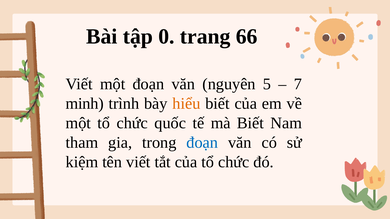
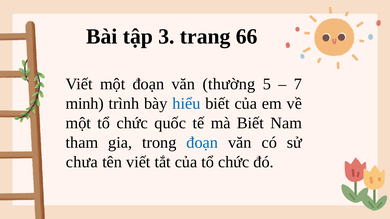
0: 0 -> 3 (166, 36)
nguyên: nguyên -> thường (229, 84)
hiểu colour: orange -> blue (186, 104)
kiệm: kiệm -> chưa (82, 162)
